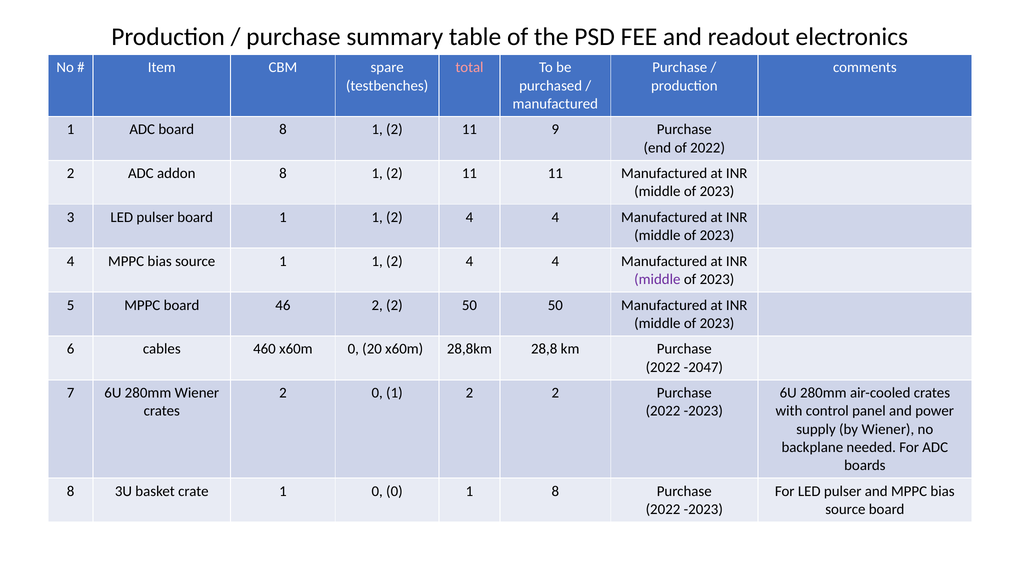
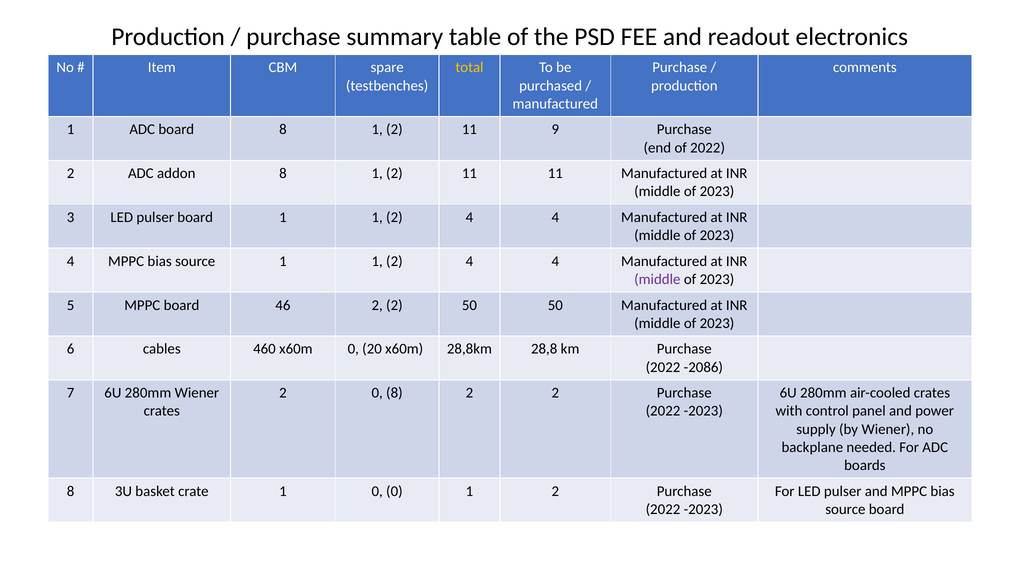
total colour: pink -> yellow (469, 67)
-2047: -2047 -> -2086 (703, 367)
2 0 1: 1 -> 8 (394, 393)
0 1 8: 8 -> 2 (555, 491)
